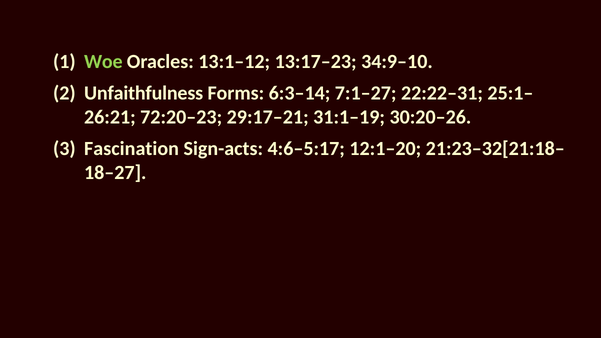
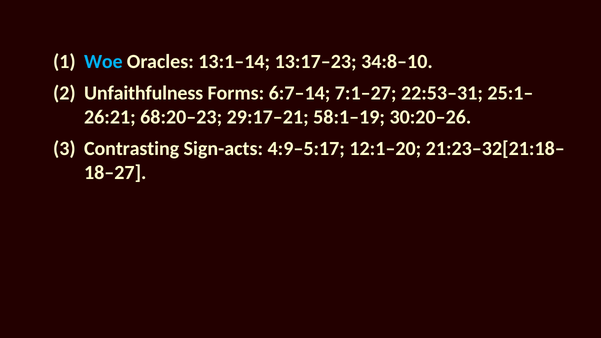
Woe colour: light green -> light blue (103, 62)
13:1–12: 13:1–12 -> 13:1–14 (234, 62)
34:9–10: 34:9–10 -> 34:8–10 (397, 62)
6:3–14: 6:3–14 -> 6:7–14 (300, 93)
22:22–31: 22:22–31 -> 22:53–31 (442, 93)
72:20–23: 72:20–23 -> 68:20–23 (181, 117)
31:1–19: 31:1–19 -> 58:1–19 (349, 117)
Fascination: Fascination -> Contrasting (132, 149)
4:6–5:17: 4:6–5:17 -> 4:9–5:17 (306, 149)
